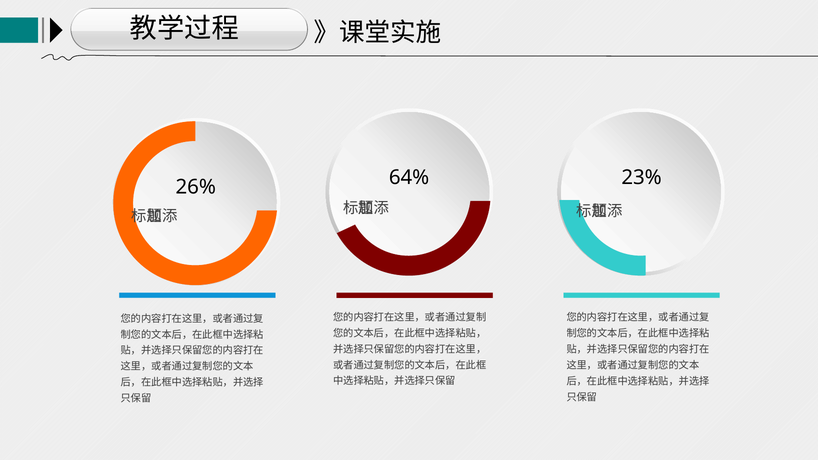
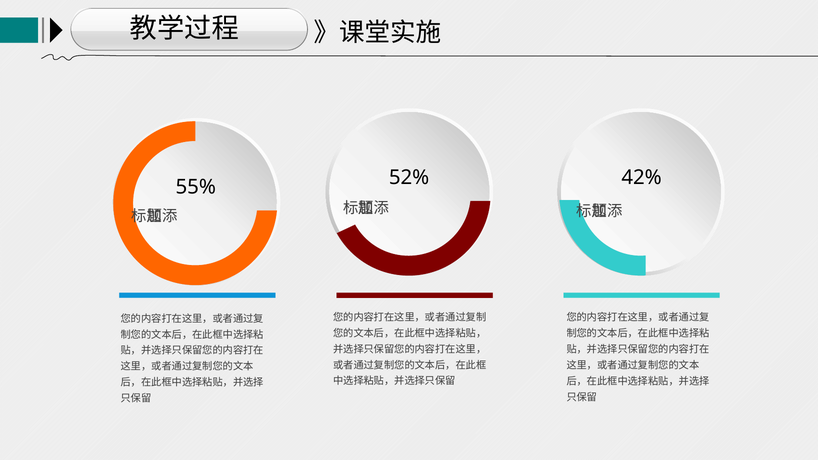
64%: 64% -> 52% (409, 177)
23%: 23% -> 42% (642, 177)
26%: 26% -> 55% (196, 187)
